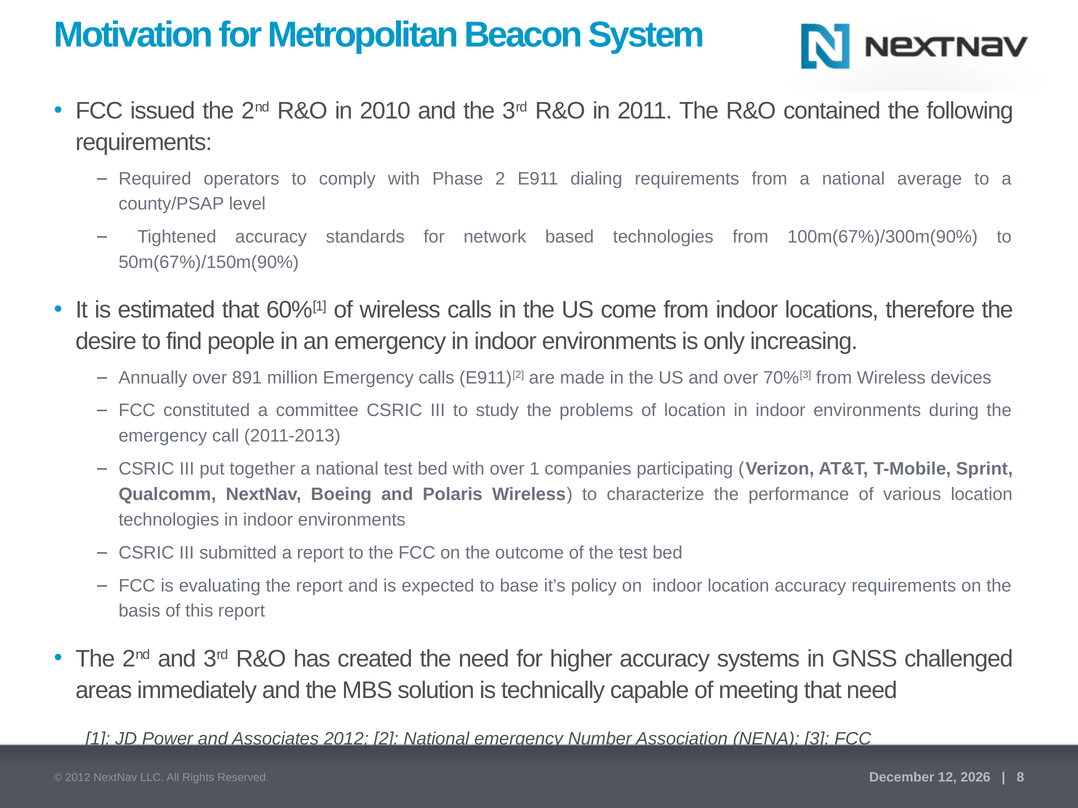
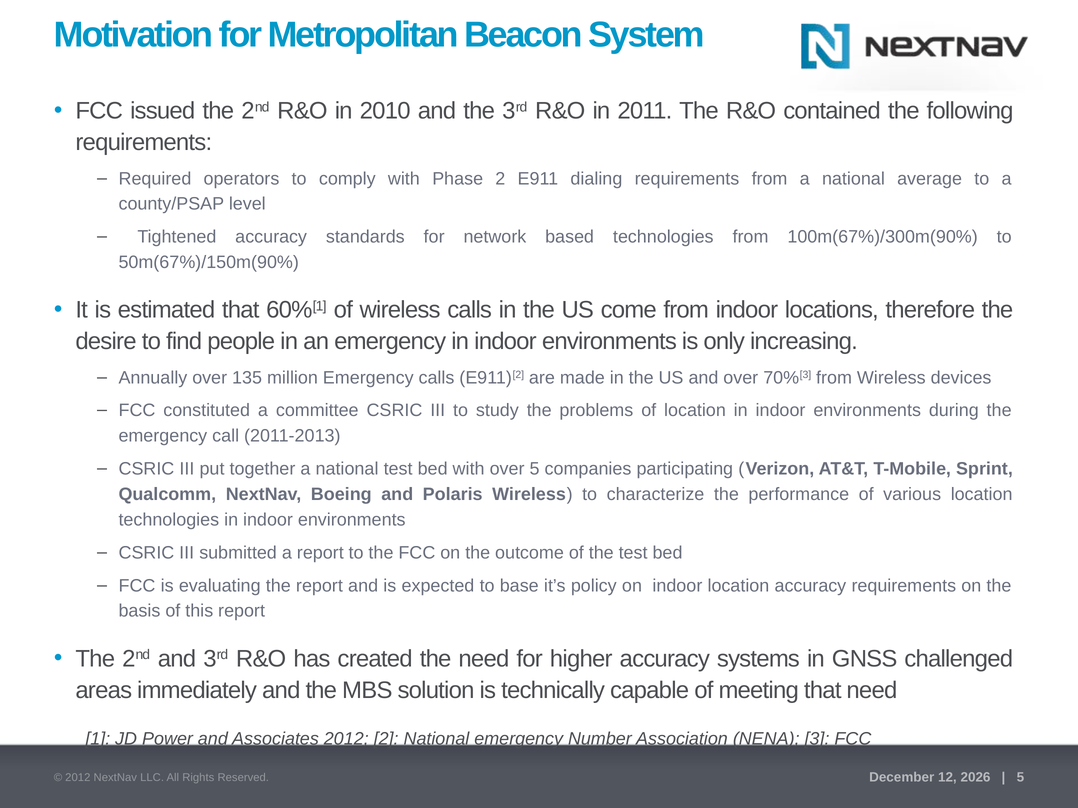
891: 891 -> 135 (247, 378)
over 1: 1 -> 5 (535, 469)
8: 8 -> 5 (1020, 778)
